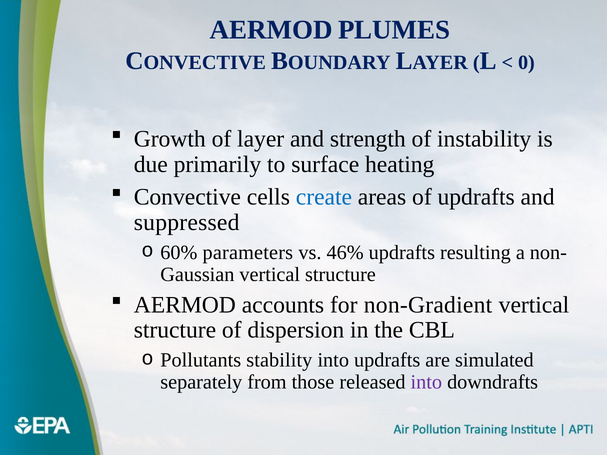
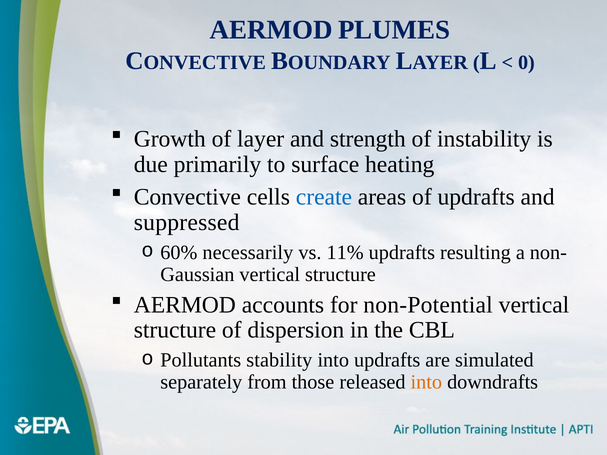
parameters: parameters -> necessarily (248, 253)
46%: 46% -> 11% (345, 253)
non-Gradient: non-Gradient -> non-Potential (428, 305)
into colour: purple -> orange (426, 382)
